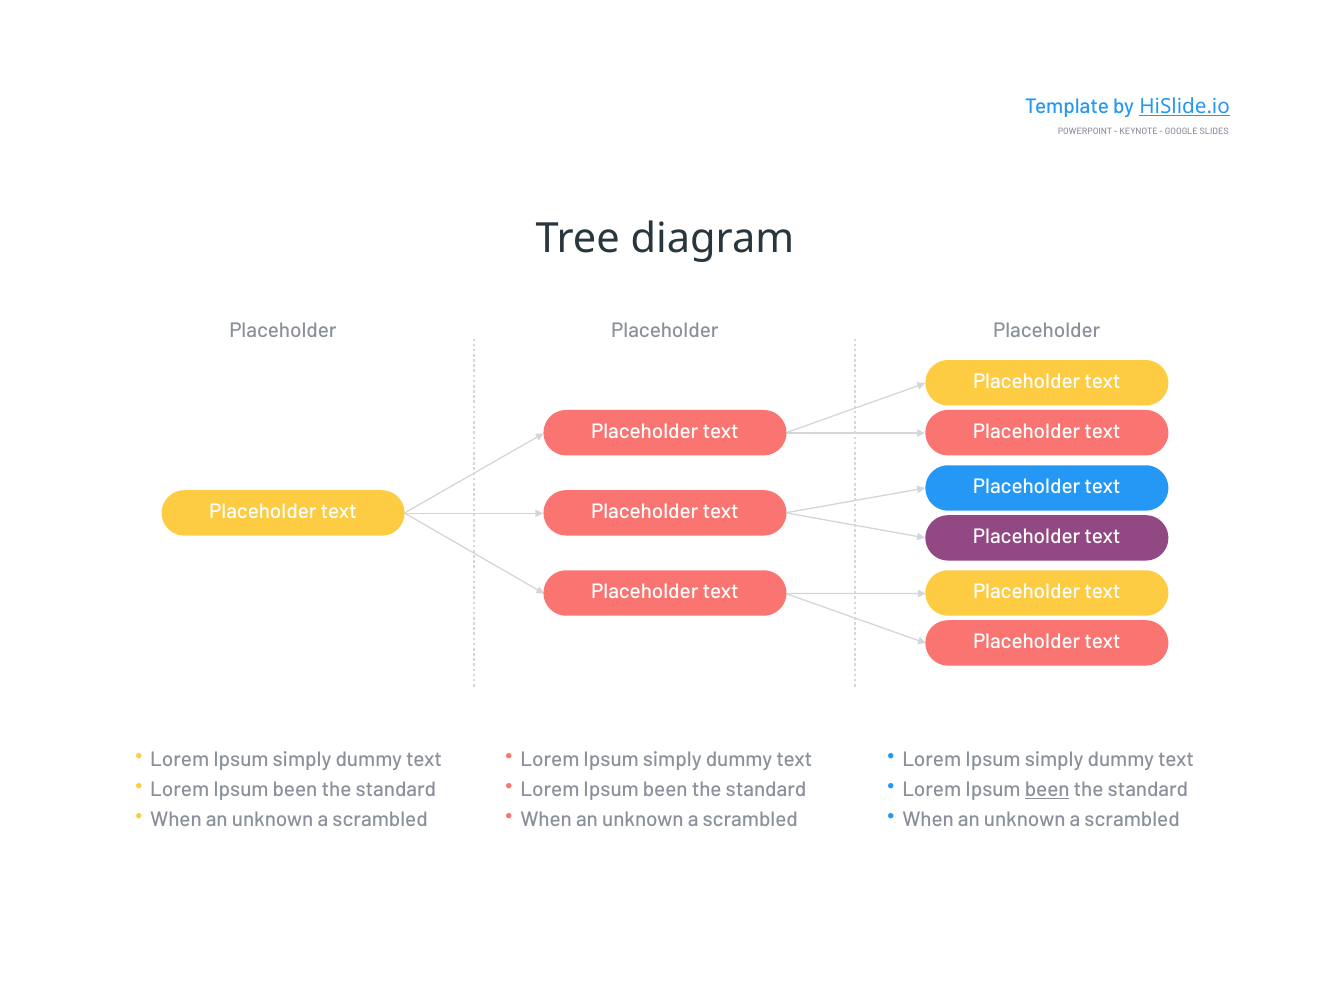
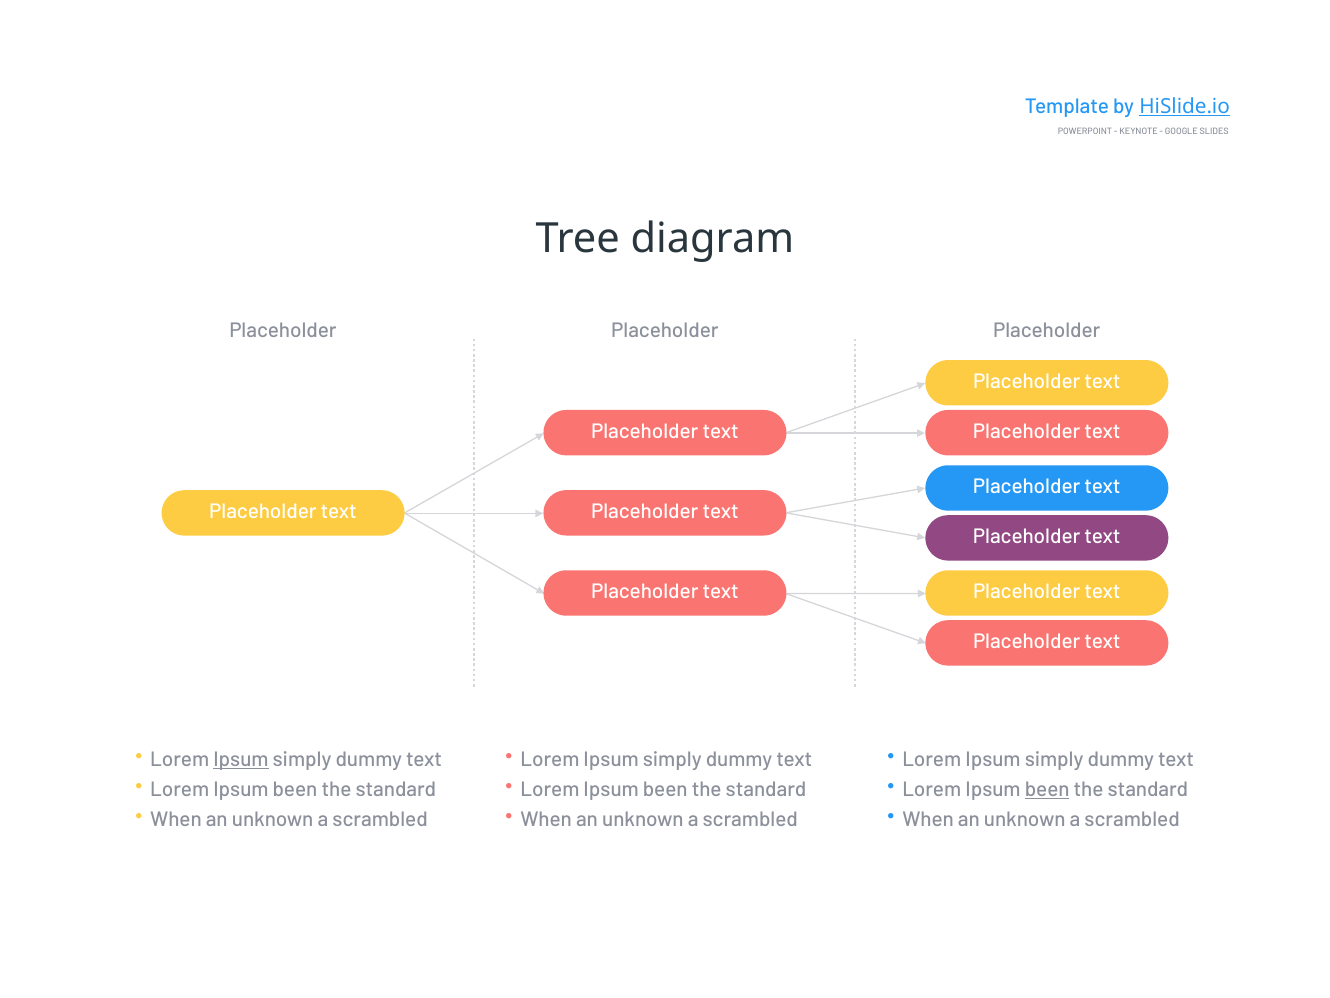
Ipsum underline: none -> present (241, 759)
